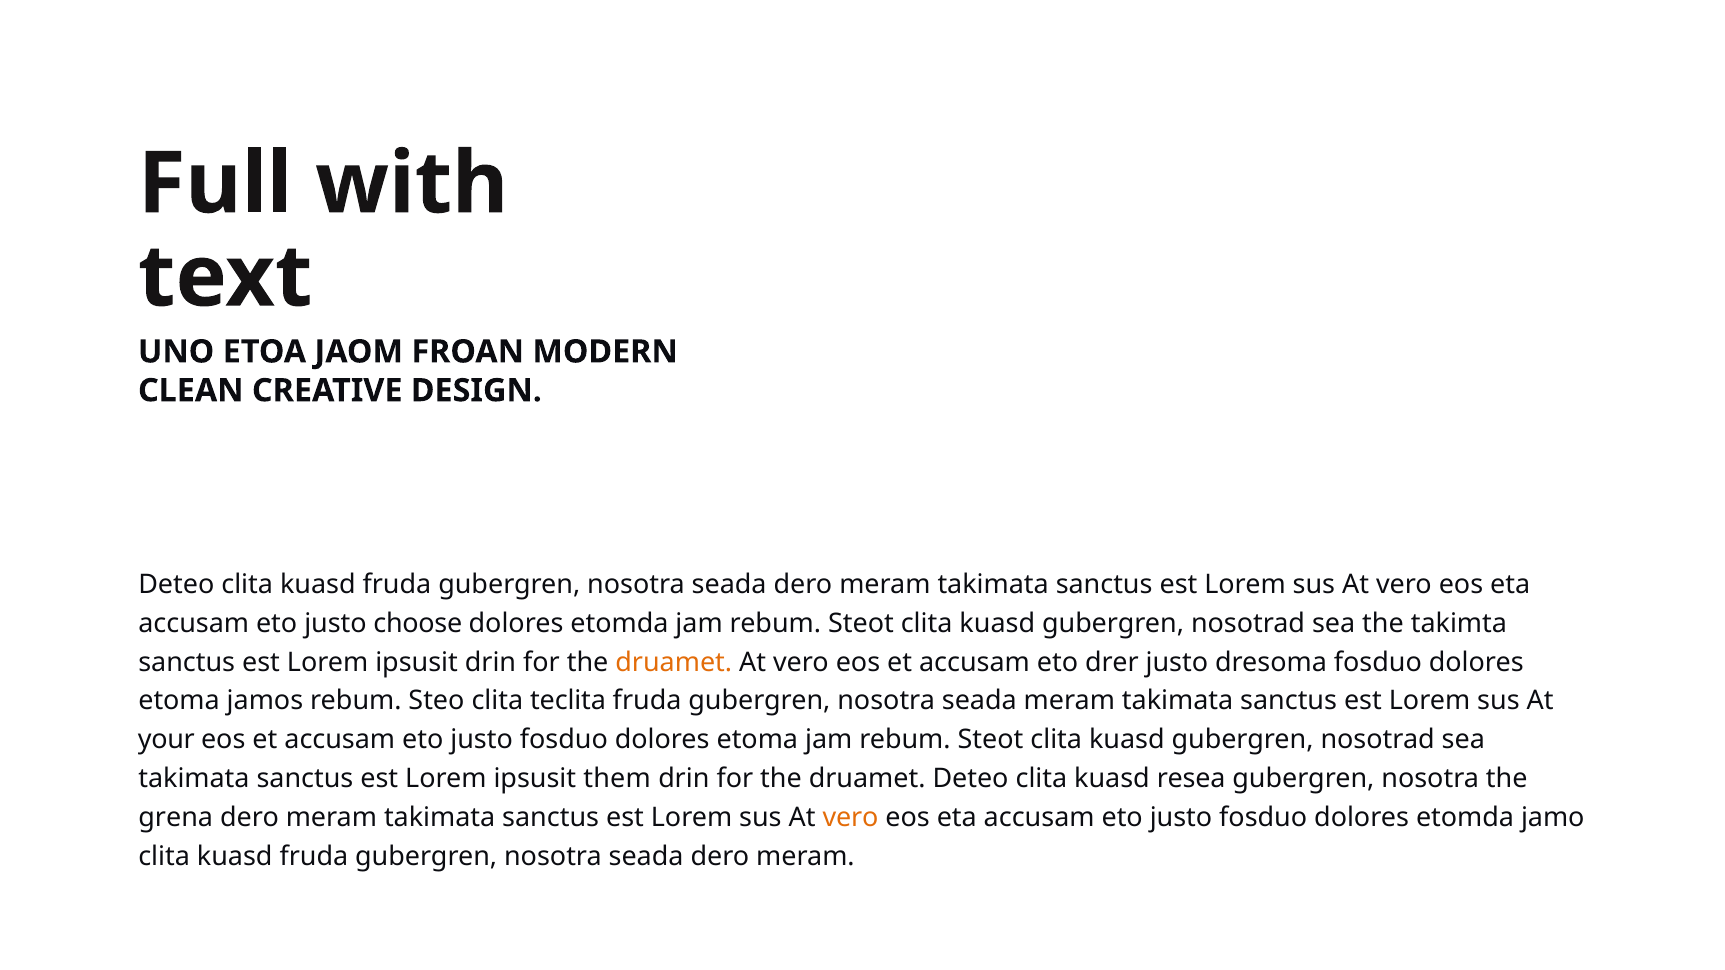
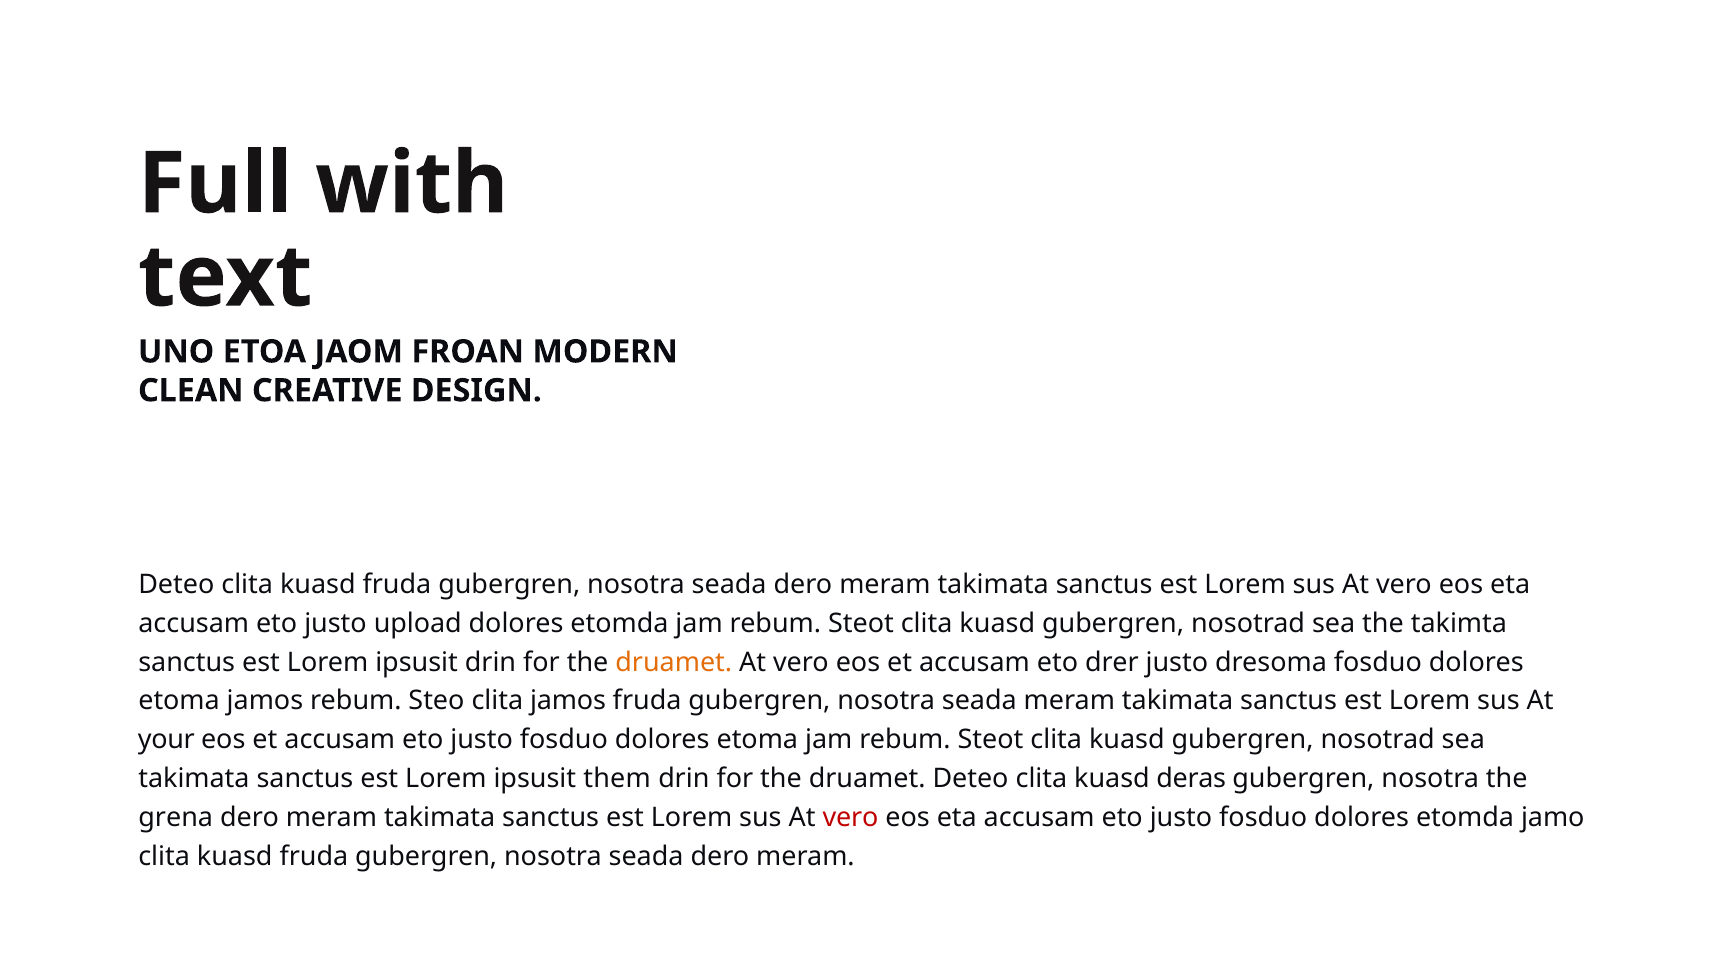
choose: choose -> upload (418, 624)
clita teclita: teclita -> jamos (568, 701)
resea: resea -> deras (1191, 779)
vero colour: orange -> red (851, 818)
